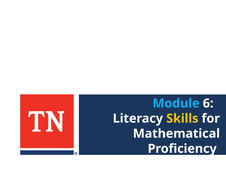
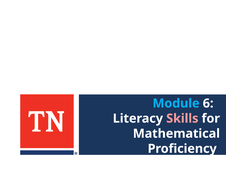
Skills colour: yellow -> pink (182, 118)
